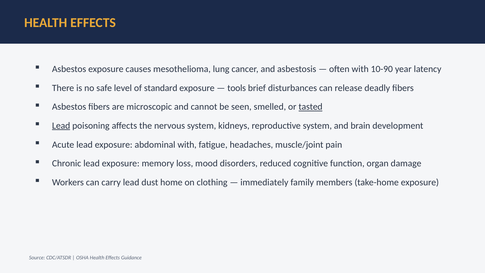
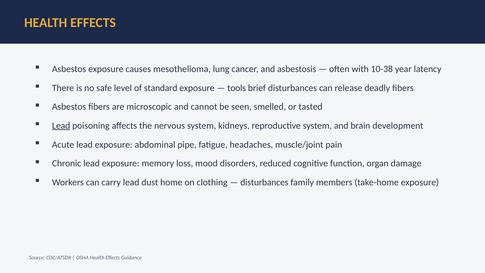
10-90: 10-90 -> 10-38 (382, 69)
tasted underline: present -> none (311, 107)
abdominal with: with -> pipe (187, 145)
immediately: immediately -> disturbances (264, 182)
